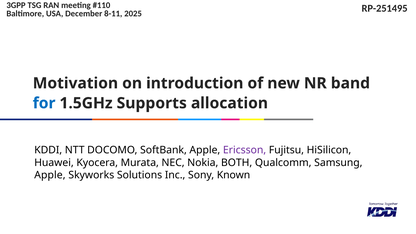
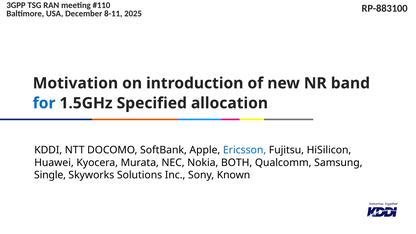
RP-251495: RP-251495 -> RP-883100 (385, 8)
Supports: Supports -> Specified (152, 103)
Ericsson colour: purple -> blue (245, 150)
Apple: Apple -> Single (50, 175)
